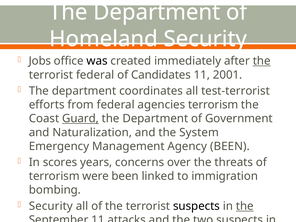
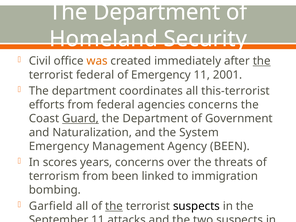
Jobs: Jobs -> Civil (40, 61)
was colour: black -> orange (97, 61)
of Candidates: Candidates -> Emergency (161, 75)
test-terrorist: test-terrorist -> this-terrorist (235, 91)
agencies terrorism: terrorism -> concerns (213, 105)
terrorism were: were -> from (96, 176)
Security: Security -> Garfield (51, 206)
the underline: none -> present (114, 206)
the underline: present -> none (245, 206)
